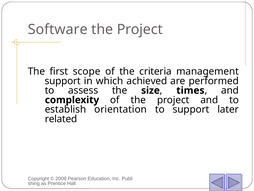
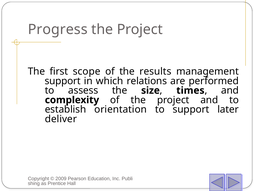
Software: Software -> Progress (58, 29)
criteria: criteria -> results (155, 71)
achieved: achieved -> relations (147, 81)
related: related -> deliver (61, 119)
